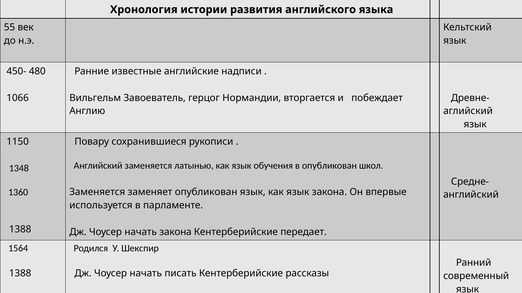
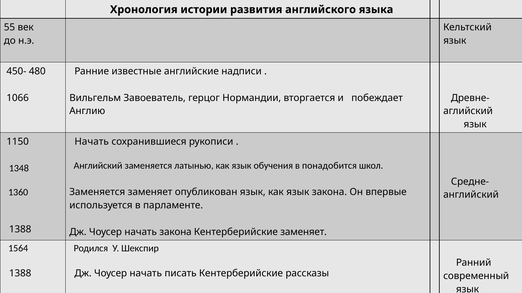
Повару: Повару -> Начать (92, 142)
в опубликован: опубликован -> понадобится (329, 166)
Кентерберийские передает: передает -> заменяет (304, 232)
